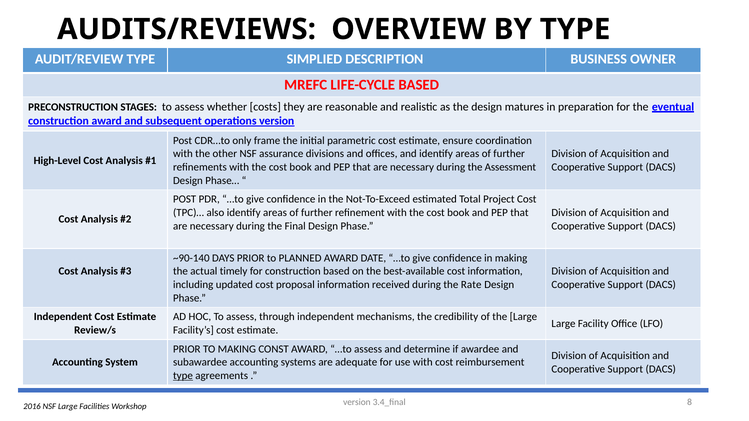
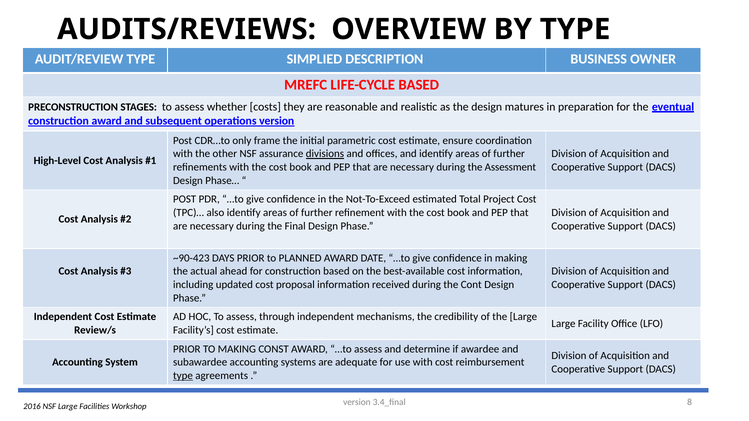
divisions underline: none -> present (325, 154)
~90-140: ~90-140 -> ~90-423 (191, 258)
timely: timely -> ahead (234, 272)
Rate: Rate -> Cont (471, 285)
